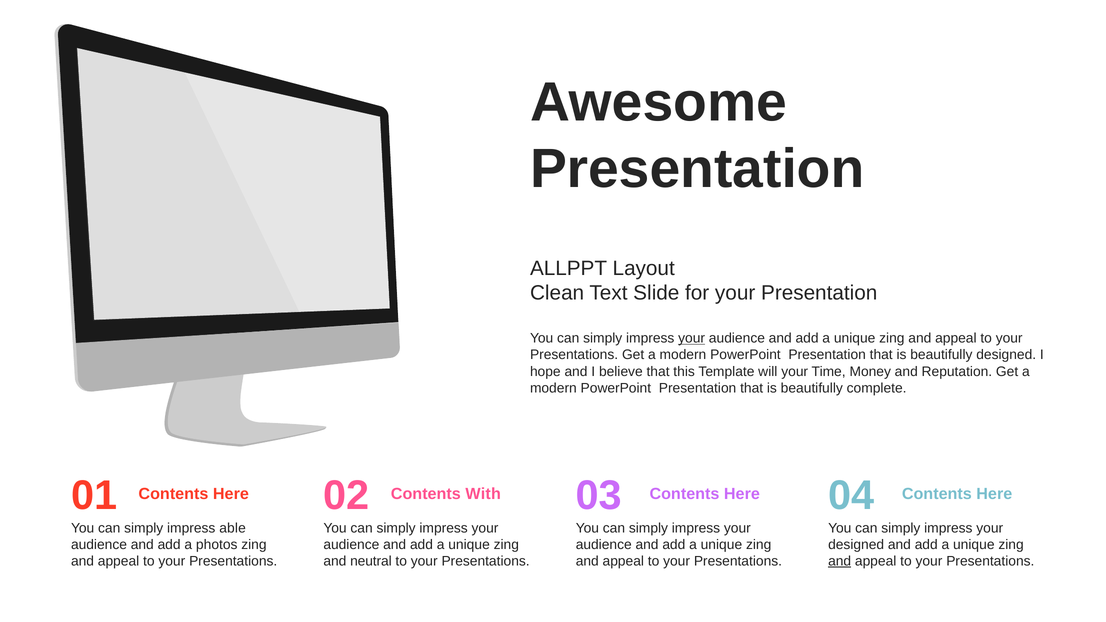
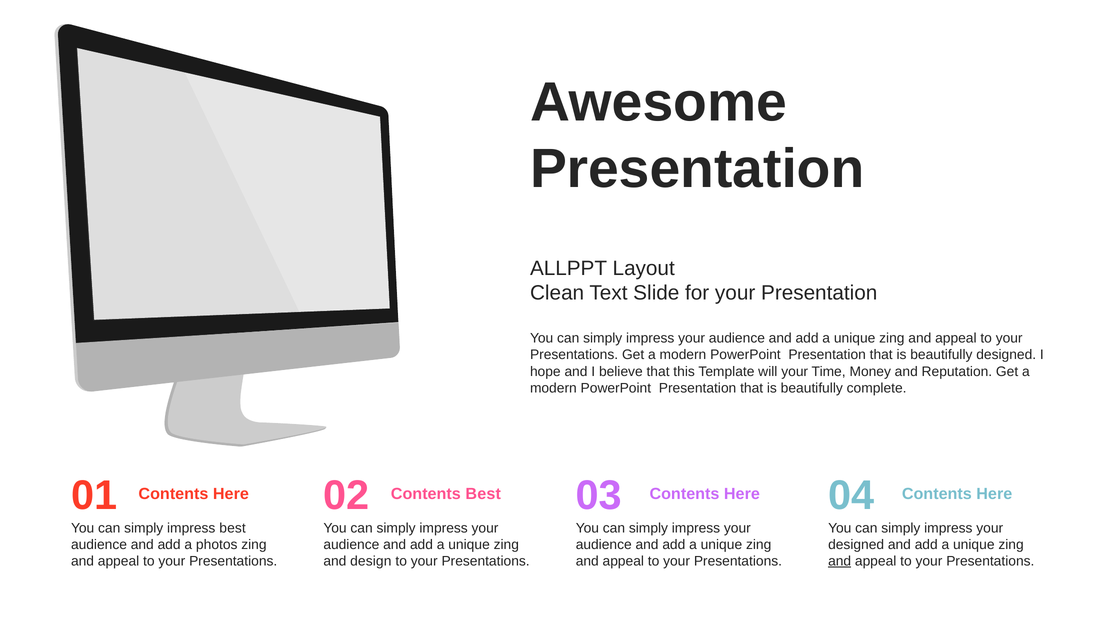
your underline: present -> none (692, 338)
Contents With: With -> Best (483, 494)
impress able: able -> best (233, 528)
neutral: neutral -> design (371, 561)
